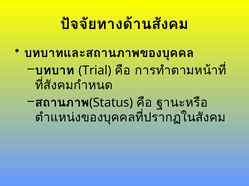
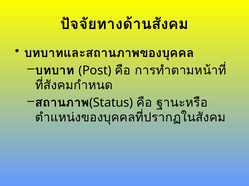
Trial: Trial -> Post (95, 71)
